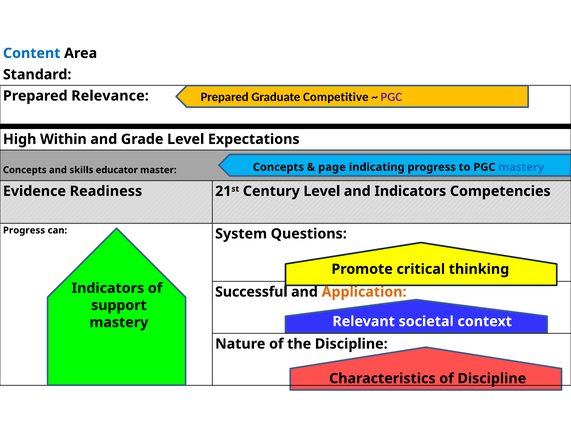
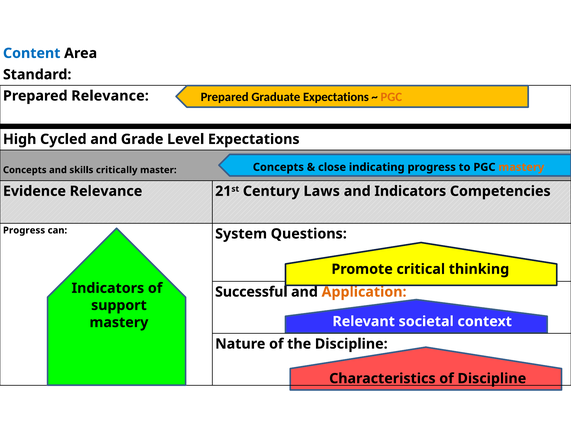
Graduate Competitive: Competitive -> Expectations (336, 97)
PGC colour: purple -> orange (391, 97)
Within: Within -> Cycled (63, 139)
page: page -> close (332, 167)
mastery colour: blue -> orange (521, 167)
educator: educator -> critically (117, 170)
Evidence Readiness: Readiness -> Relevance (106, 191)
Century Level: Level -> Laws (322, 191)
